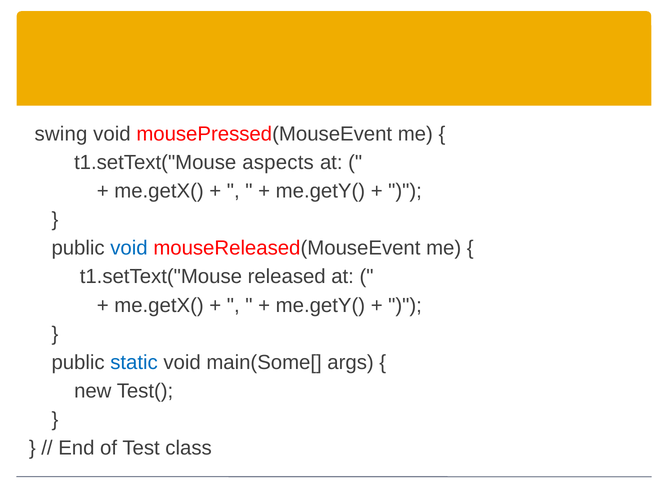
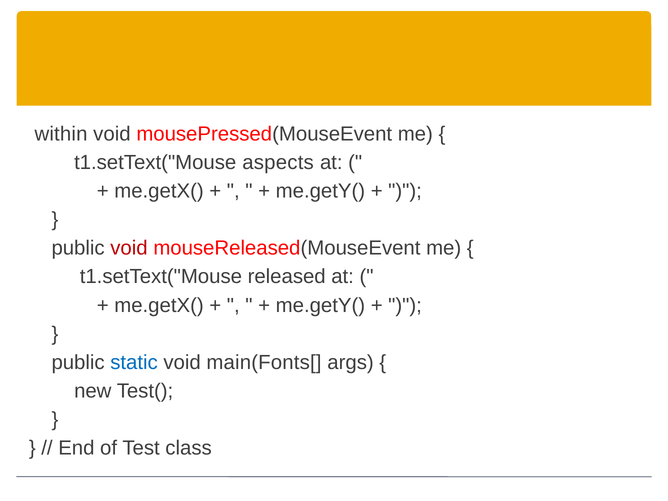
swing: swing -> within (61, 134)
void colour: blue -> red (129, 248)
main(Some[: main(Some[ -> main(Fonts[ (264, 362)
